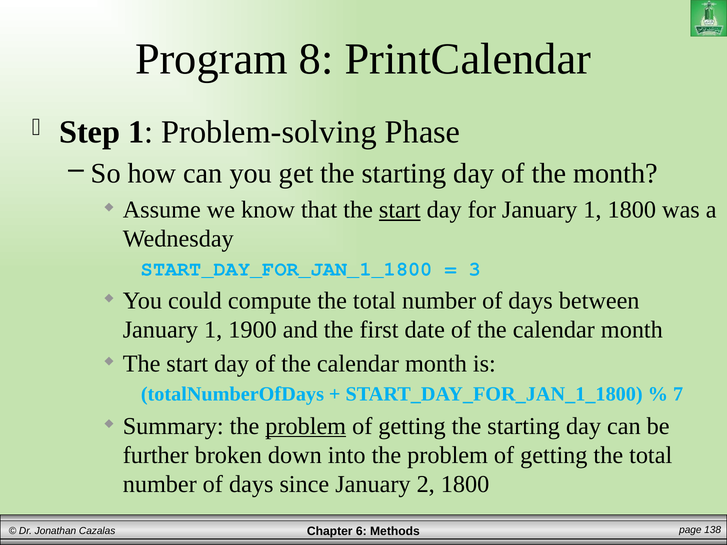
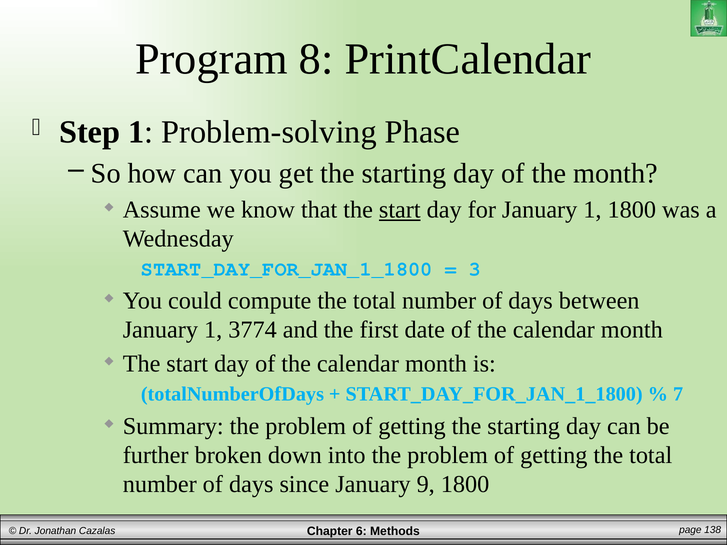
1900: 1900 -> 3774 (253, 330)
problem underline: present -> none (306, 426)
2: 2 -> 9 (426, 484)
